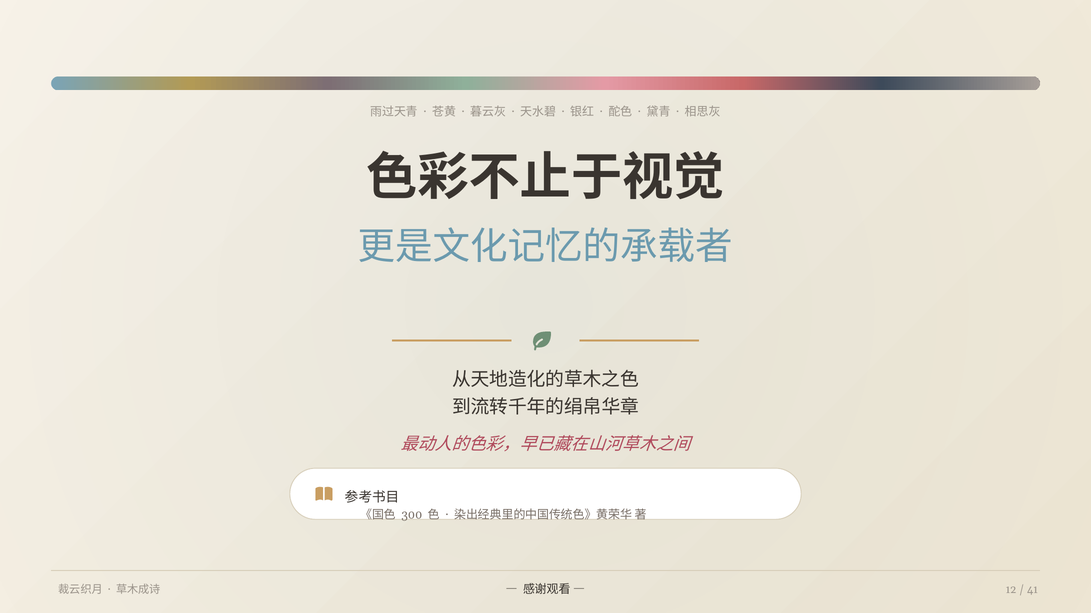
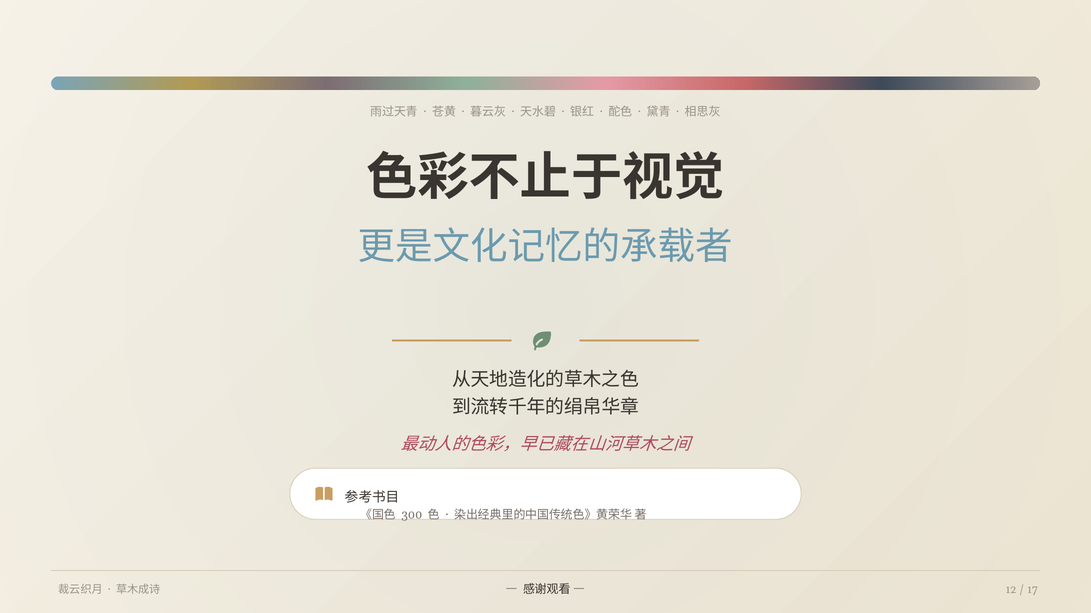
41: 41 -> 17 (1032, 590)
